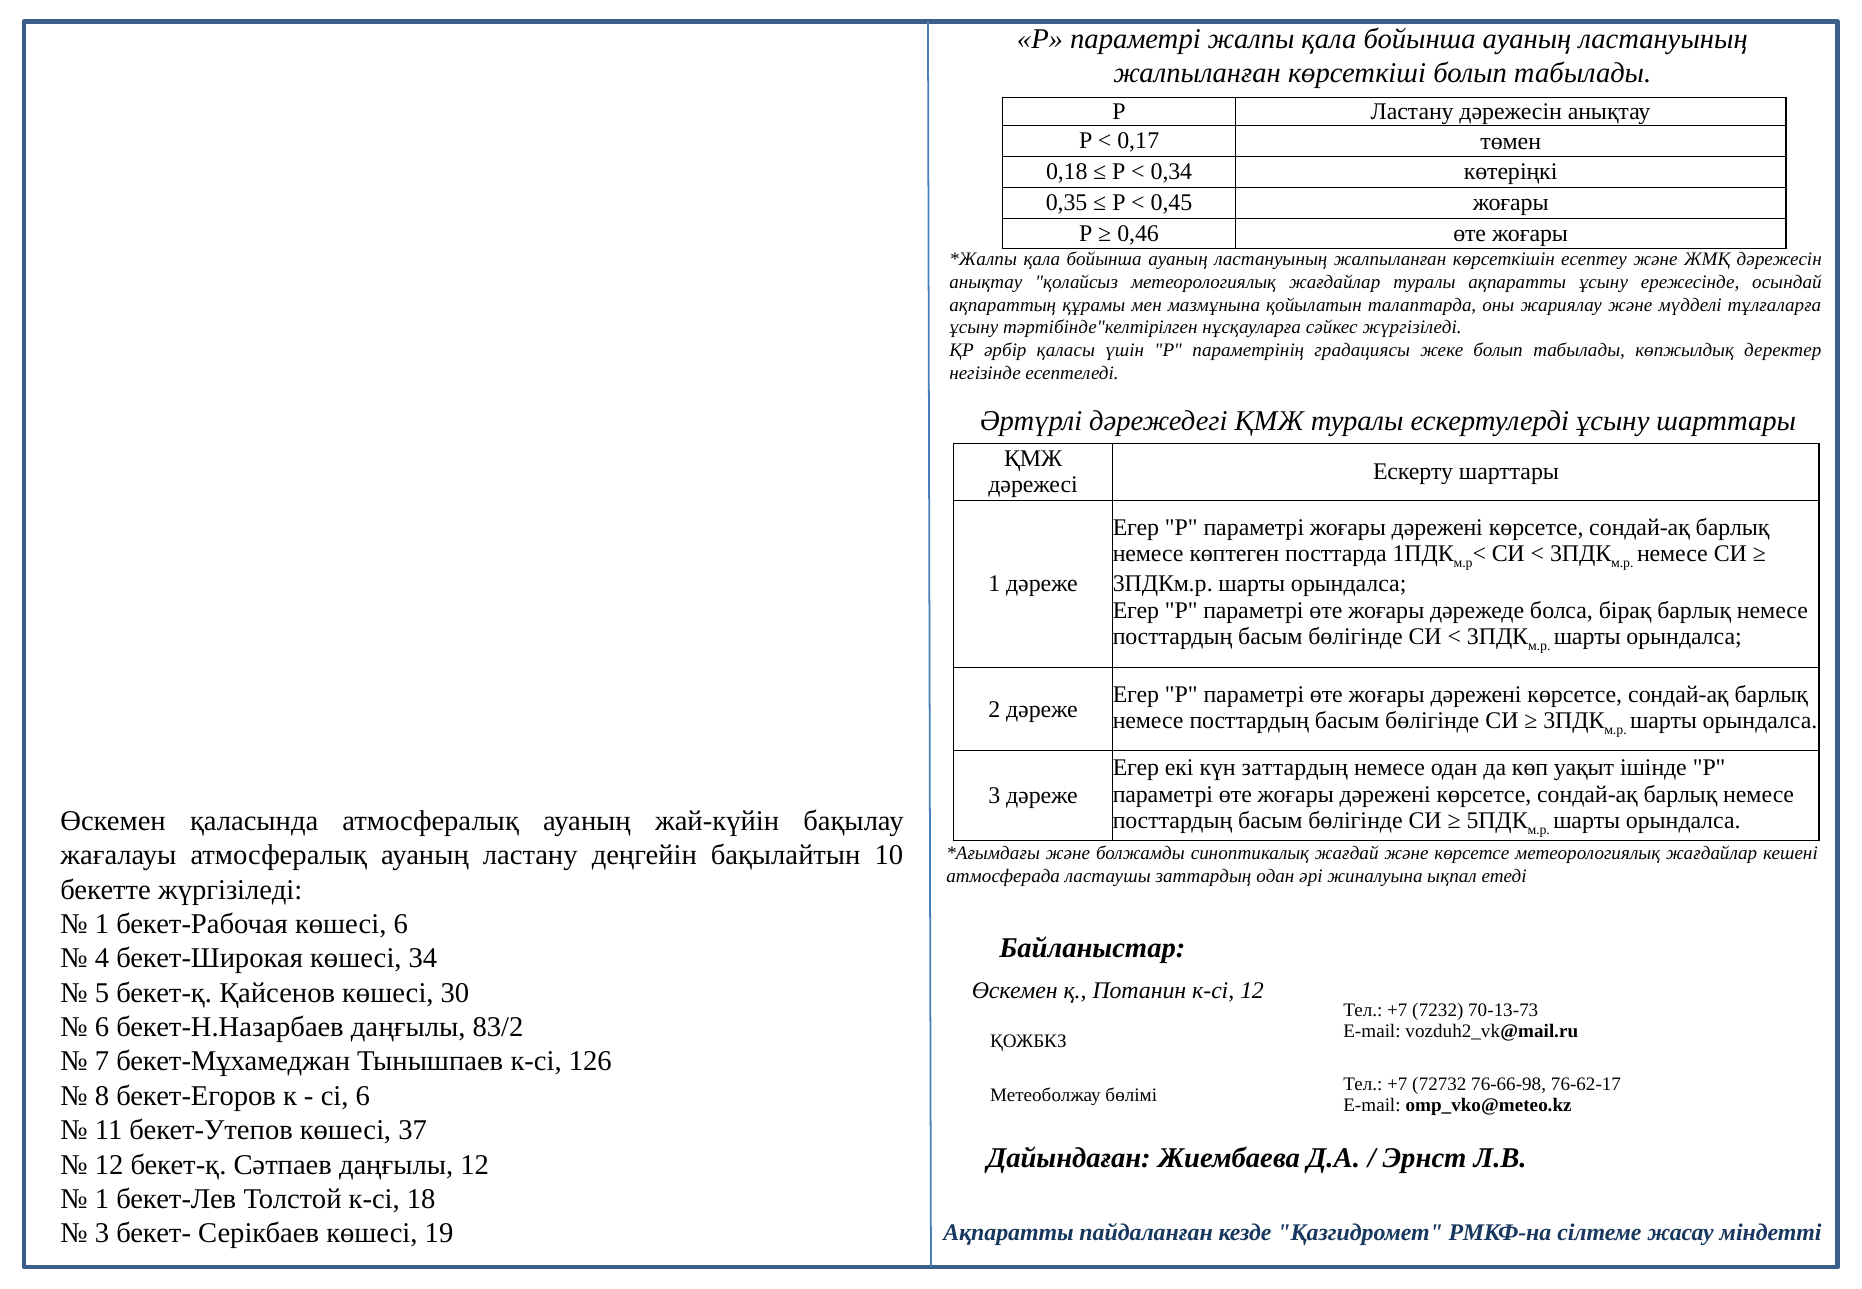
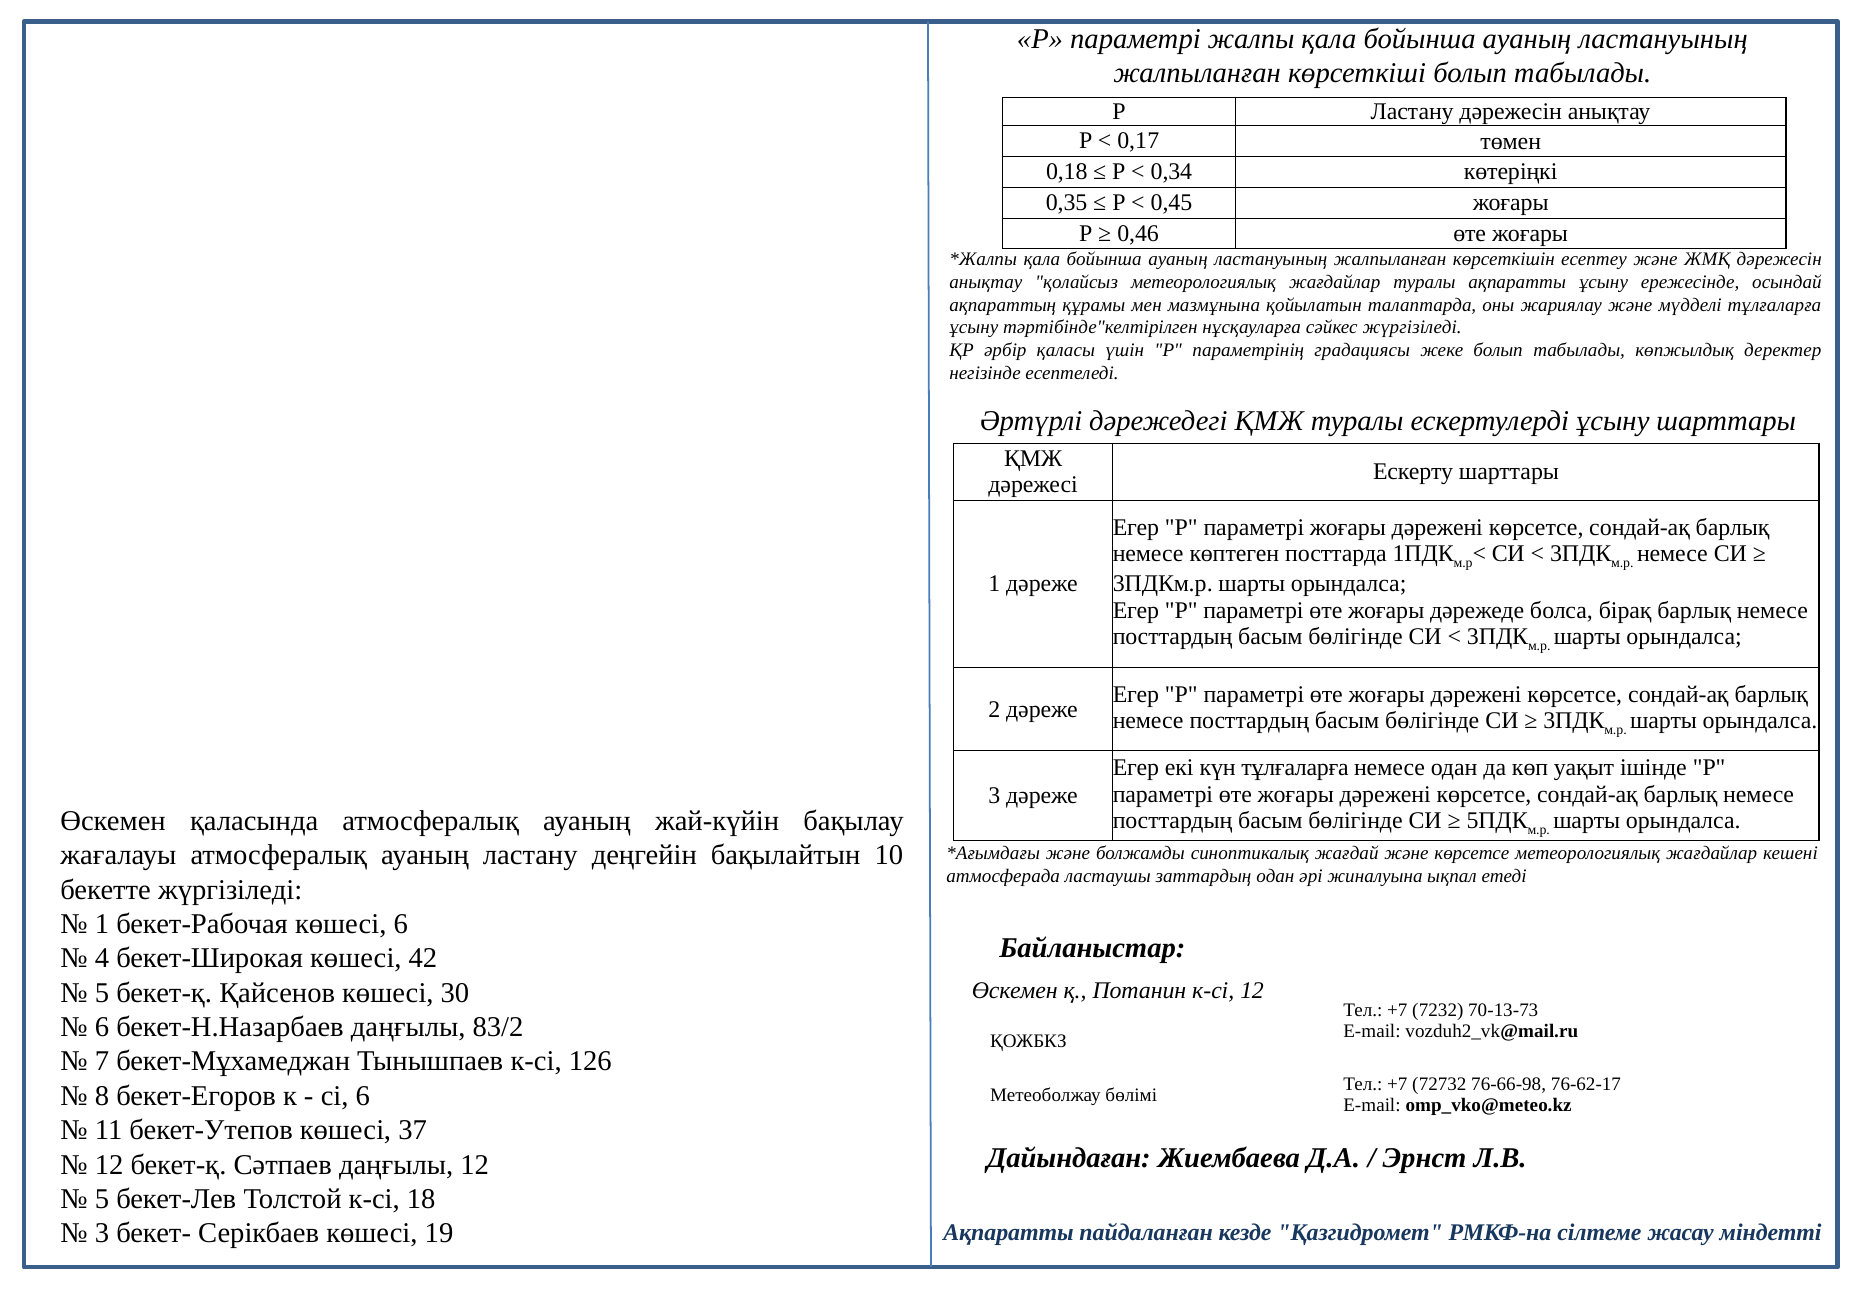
күн заттардың: заттардың -> тұлғаларға (1295, 768)
34: 34 -> 42 (423, 958)
1: 1 -> 5 (102, 1199)
